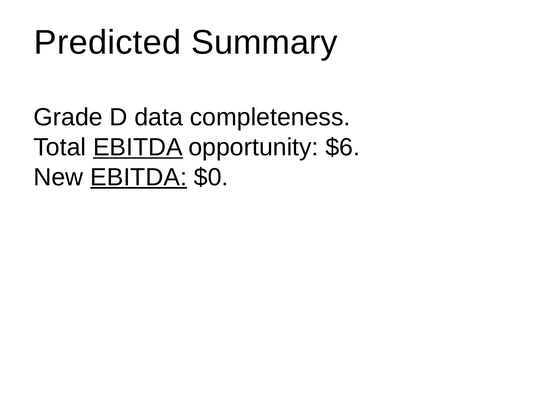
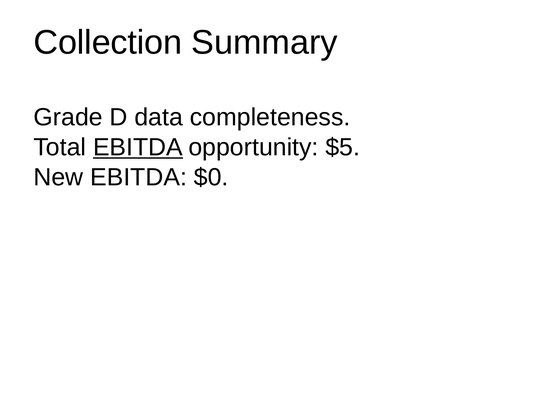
Predicted: Predicted -> Collection (108, 43)
$6: $6 -> $5 (343, 147)
EBITDA underline: present -> none (139, 177)
